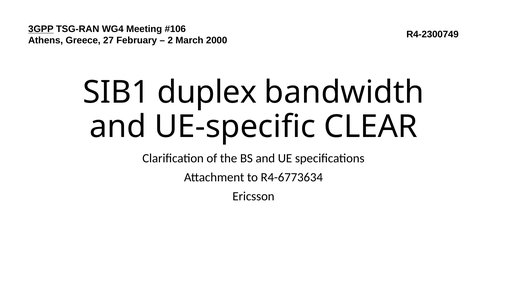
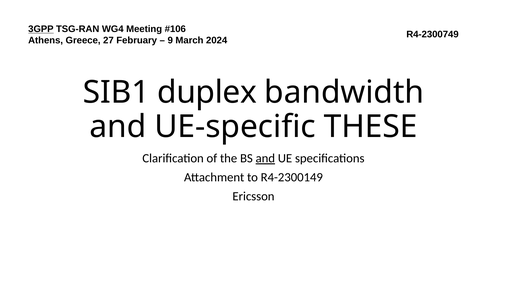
2: 2 -> 9 (170, 41)
2000: 2000 -> 2024 (217, 41)
CLEAR: CLEAR -> THESE (371, 127)
and underline: none -> present (265, 158)
R4-6773634: R4-6773634 -> R4-2300149 (292, 177)
